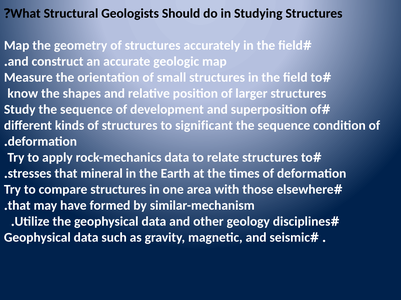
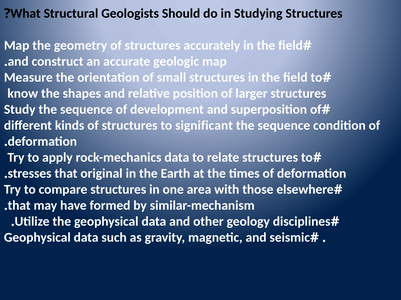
mineral: mineral -> original (102, 174)
